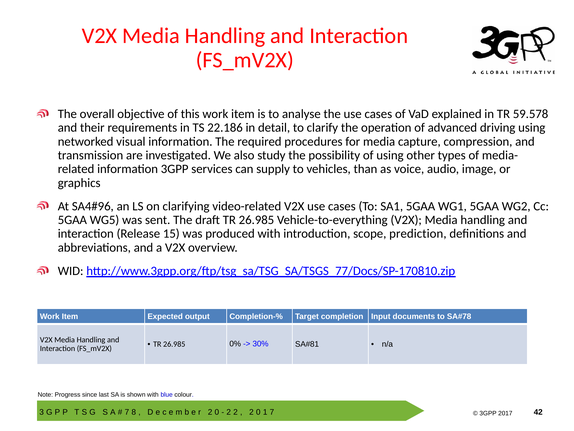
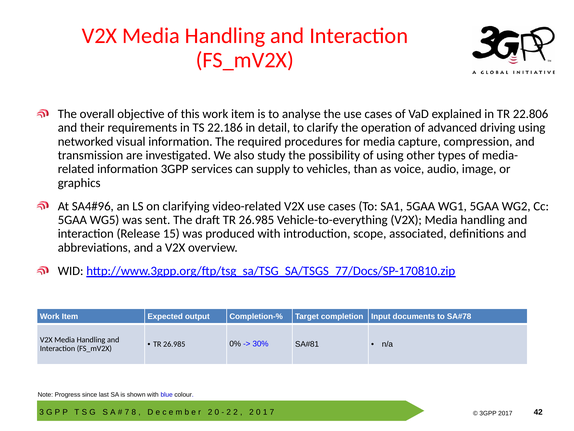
59.578: 59.578 -> 22.806 (531, 114)
prediction: prediction -> associated (418, 233)
